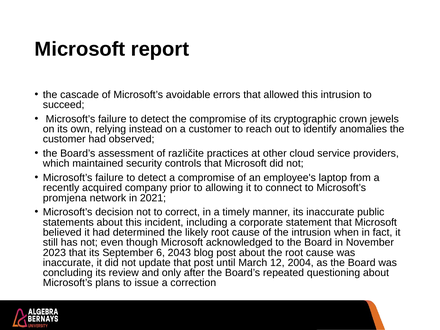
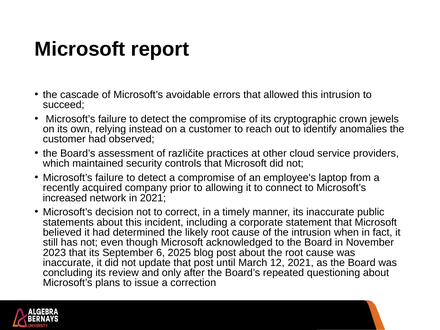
promjena: promjena -> increased (65, 198)
2043: 2043 -> 2025 (179, 253)
12 2004: 2004 -> 2021 (301, 263)
